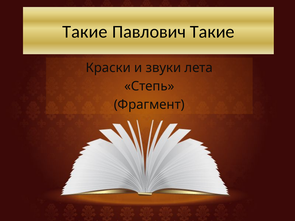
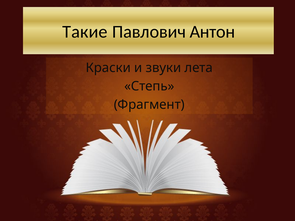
Павлович Такие: Такие -> Антон (212, 32)
